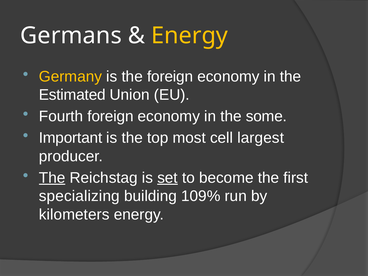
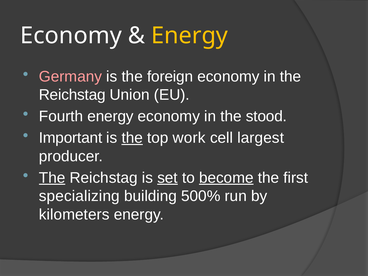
Germans: Germans -> Economy (71, 36)
Germany colour: yellow -> pink (70, 76)
Estimated: Estimated -> Reichstag (72, 95)
Fourth foreign: foreign -> energy (111, 116)
some: some -> stood (266, 116)
the underline: none -> present (132, 138)
most: most -> work (189, 138)
become underline: none -> present (226, 178)
109%: 109% -> 500% (201, 196)
